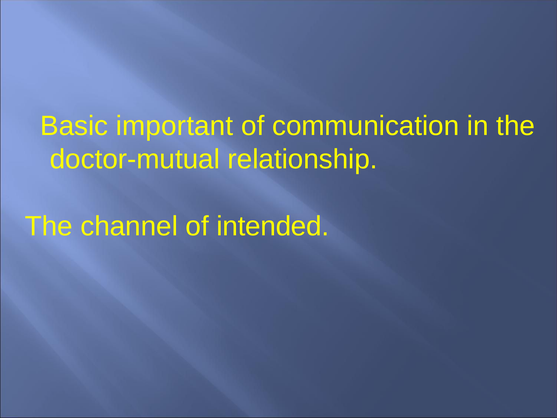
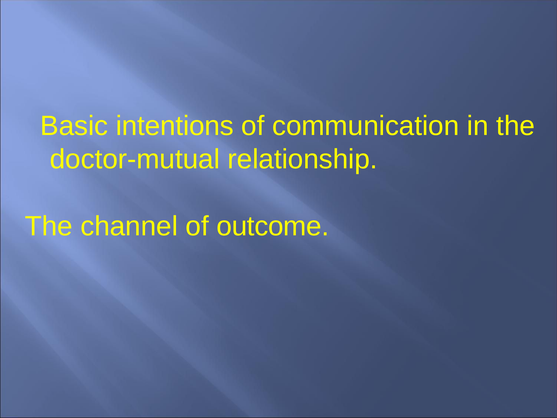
important: important -> intentions (175, 126)
intended: intended -> outcome (273, 226)
